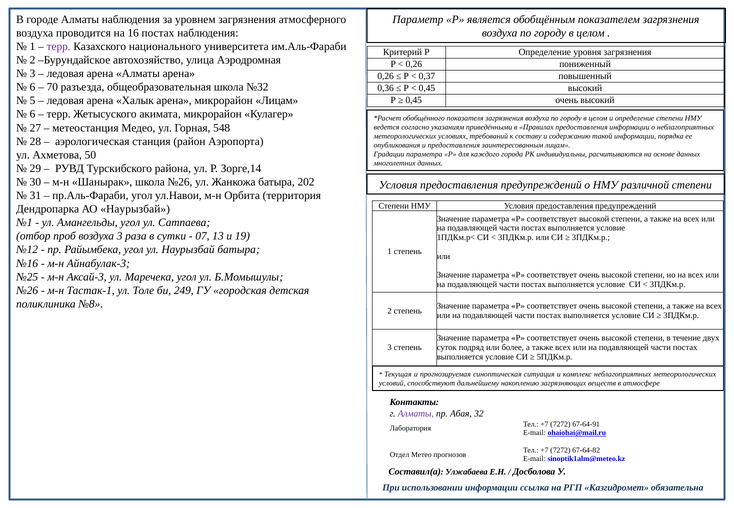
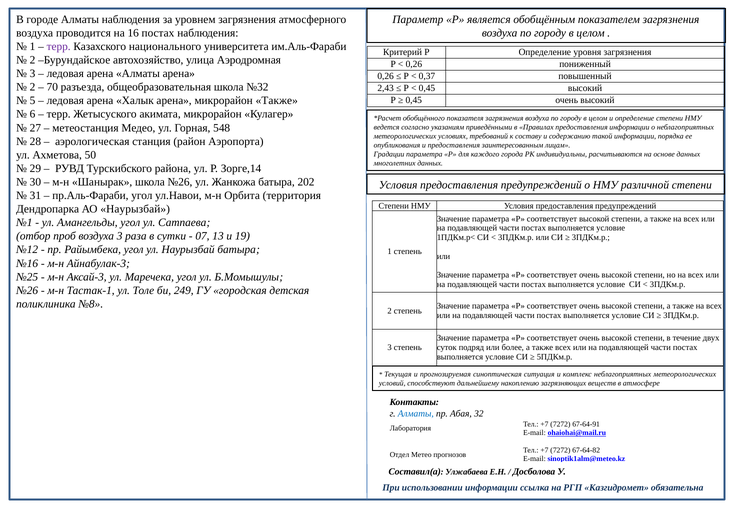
6: 6 -> 2 (33, 87)
0,36: 0,36 -> 2,43 (386, 88)
микрорайон Лицам: Лицам -> Также (277, 101)
Алматы colour: purple -> blue (416, 414)
